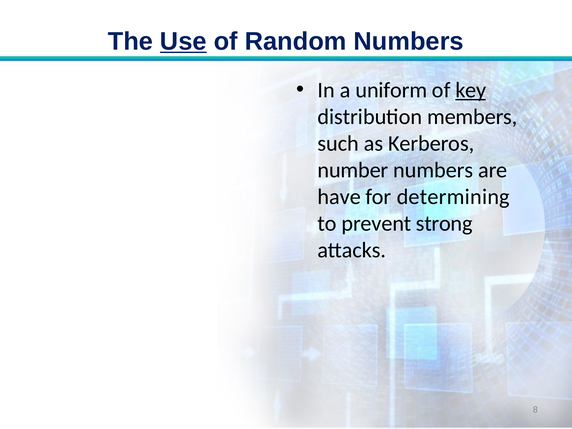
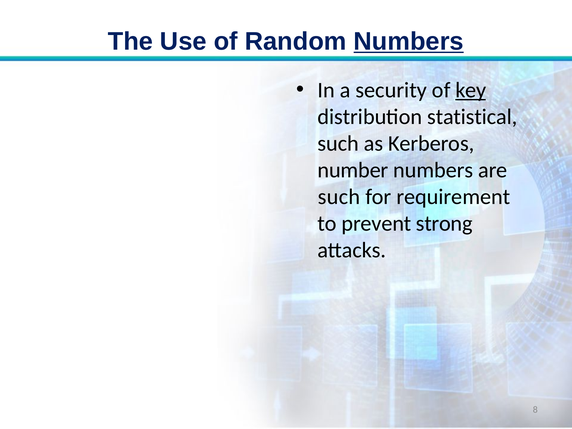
Use underline: present -> none (183, 41)
Numbers underline: none -> present (409, 41)
uniform: uniform -> security (391, 90)
members: members -> statistical (472, 117)
have: have -> such (339, 197)
determining: determining -> requirement (453, 197)
